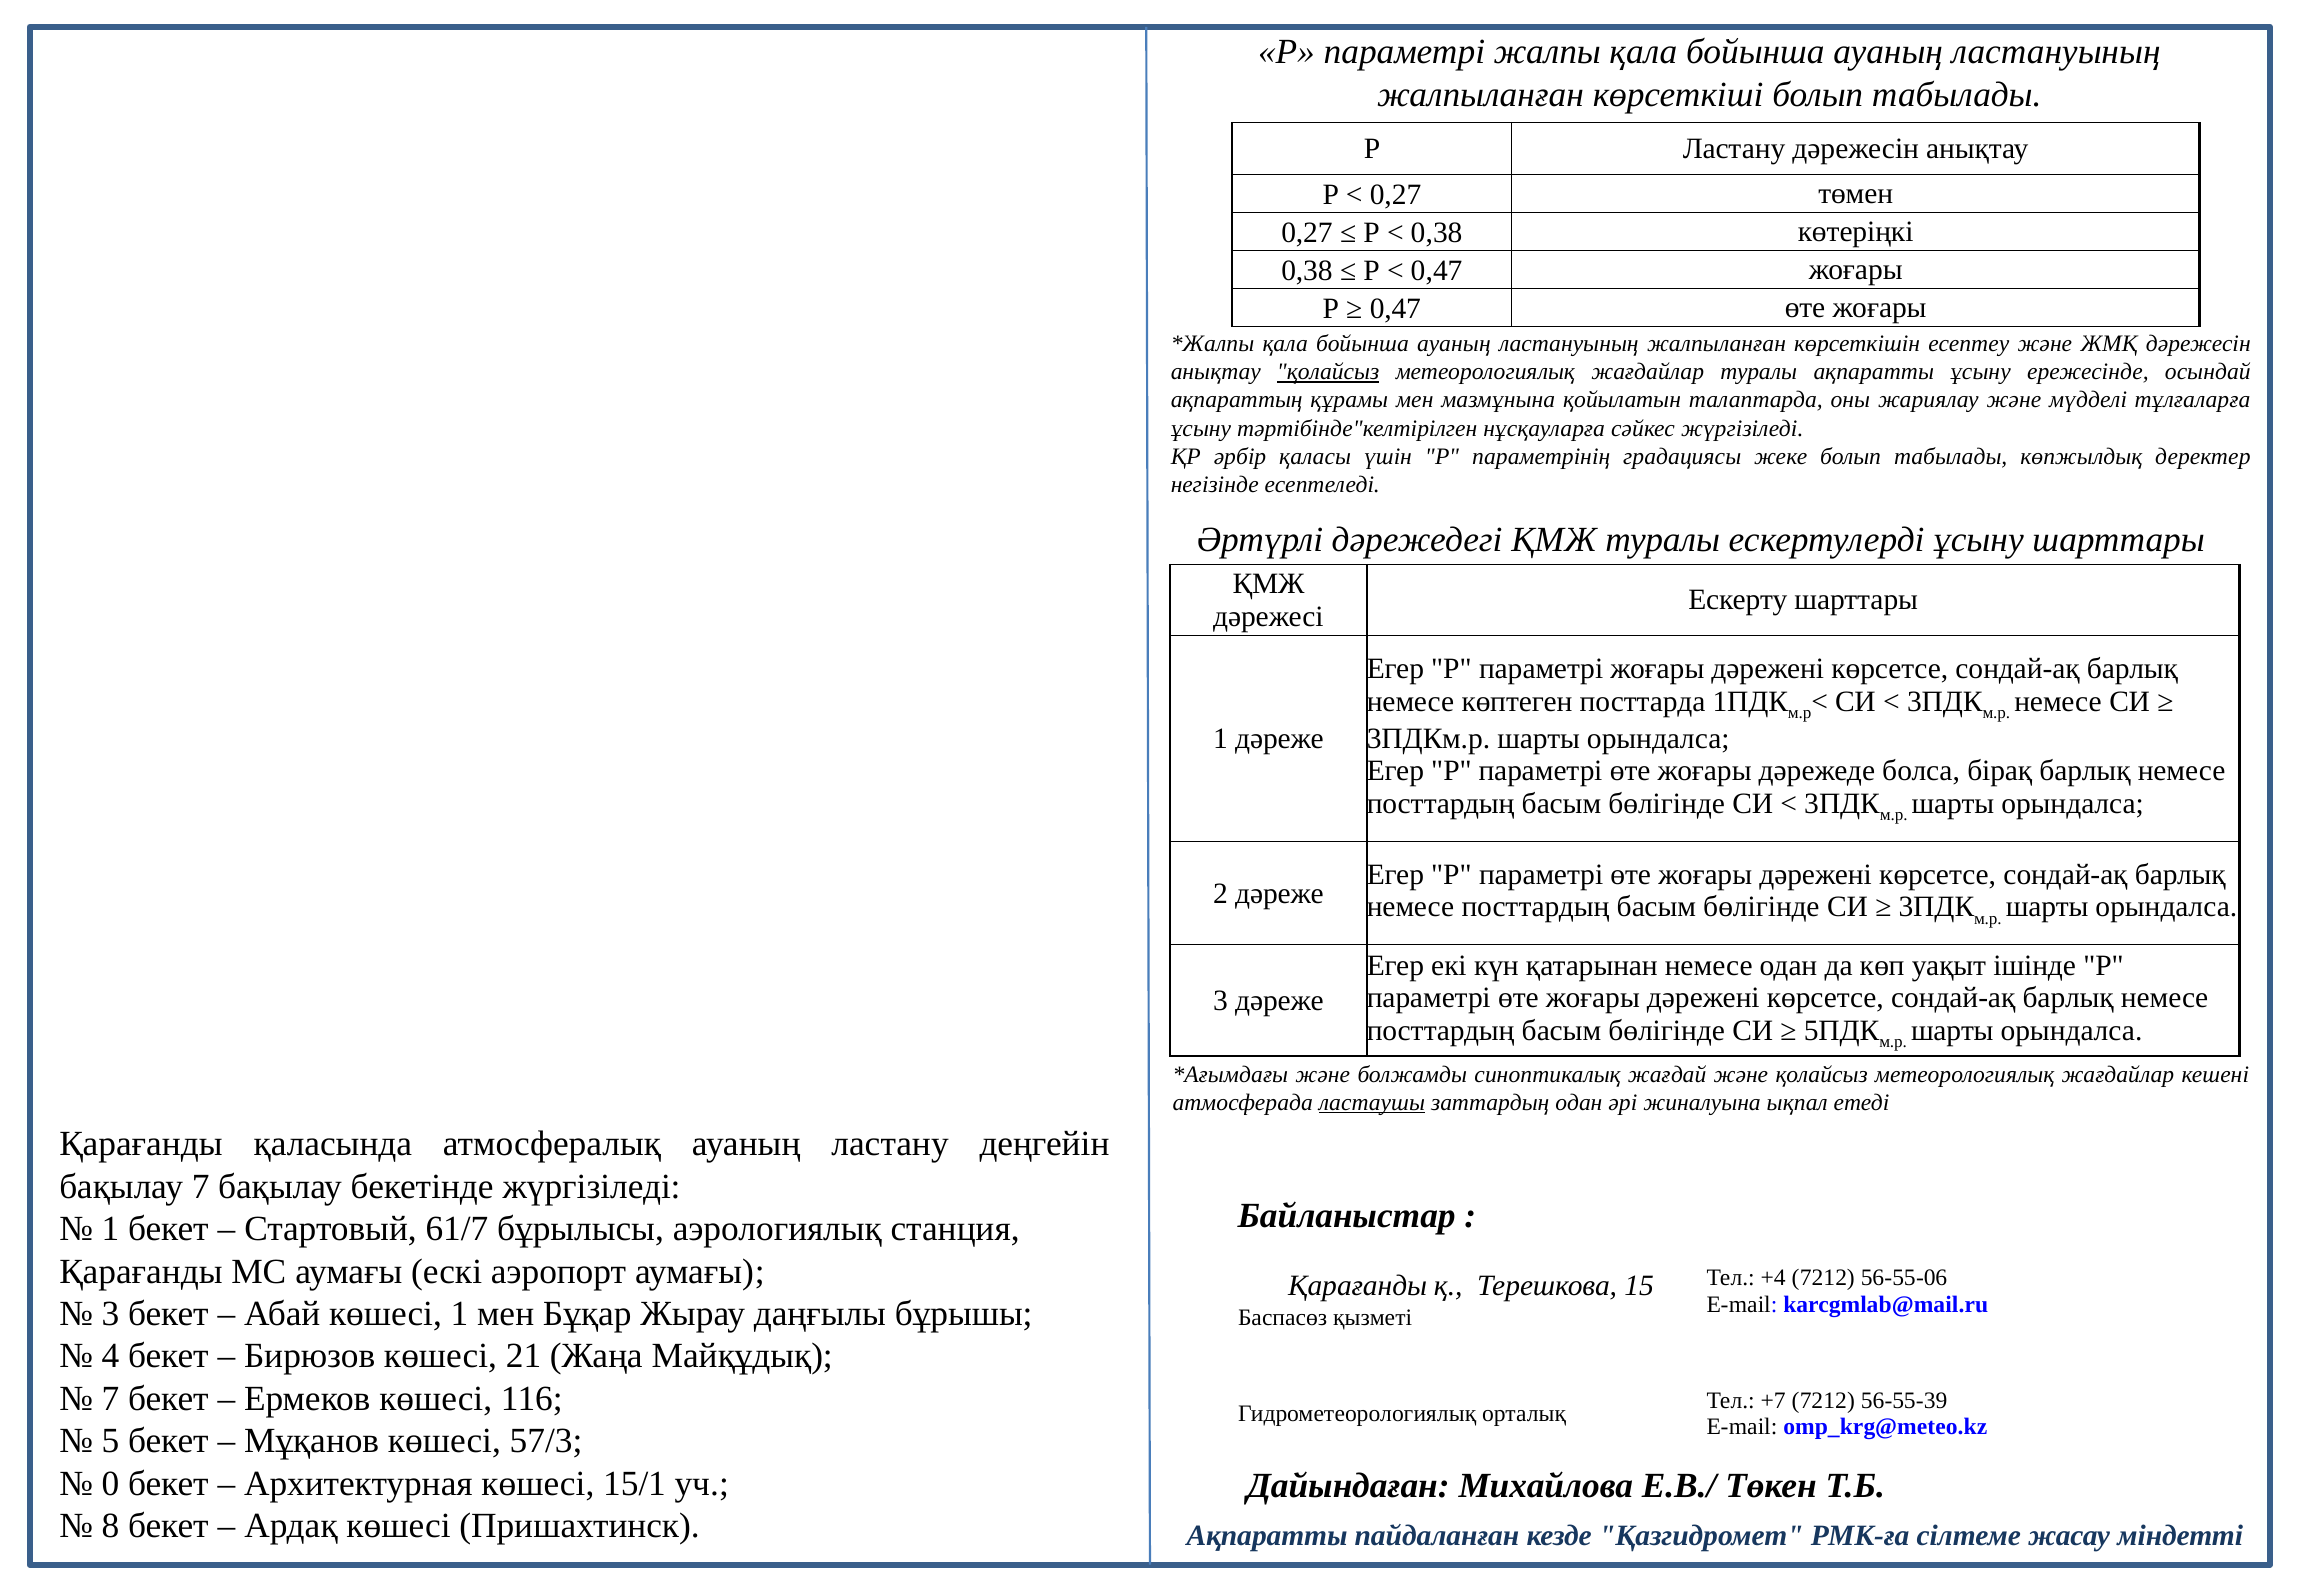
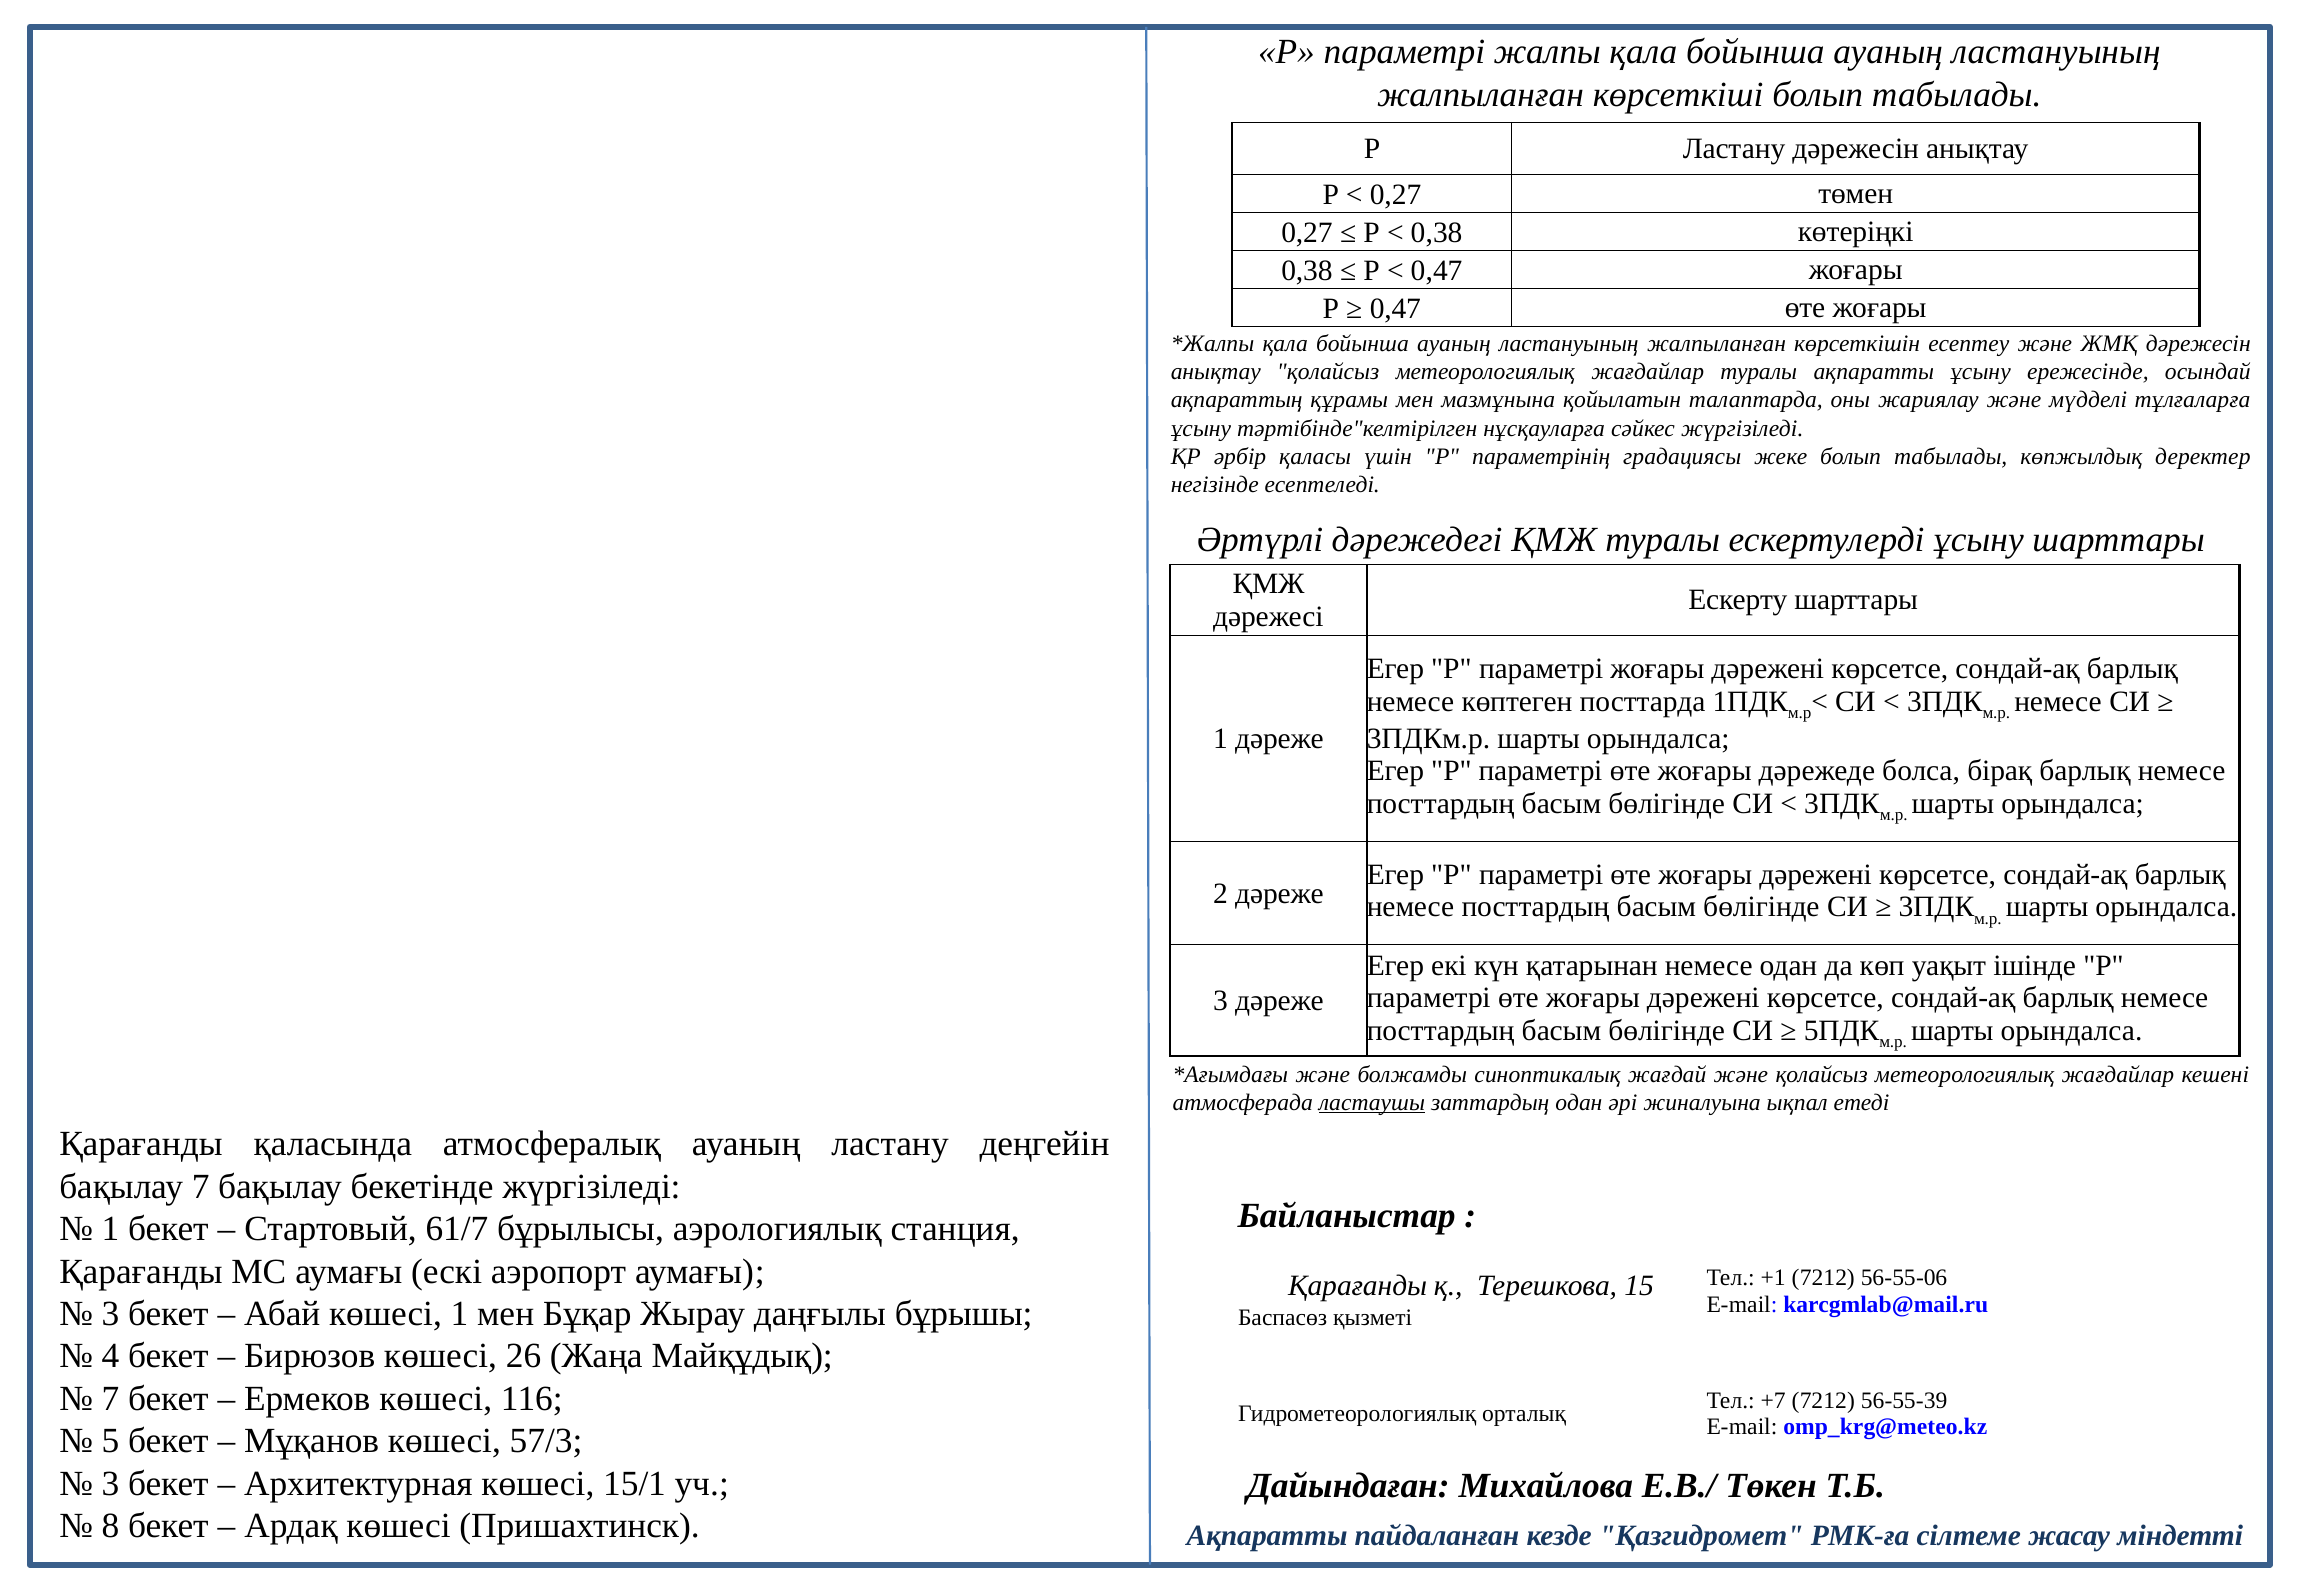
қолайсыз underline: present -> none (1328, 372)
+4: +4 -> +1 (1773, 1278)
21: 21 -> 26 (524, 1357)
0: 0 -> 3 (111, 1484)
